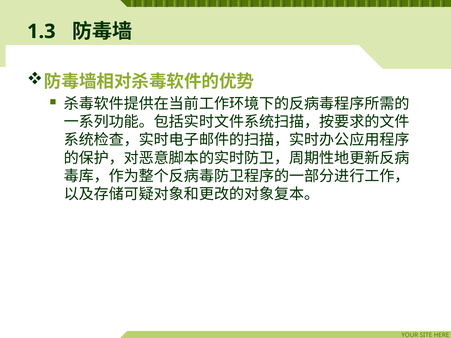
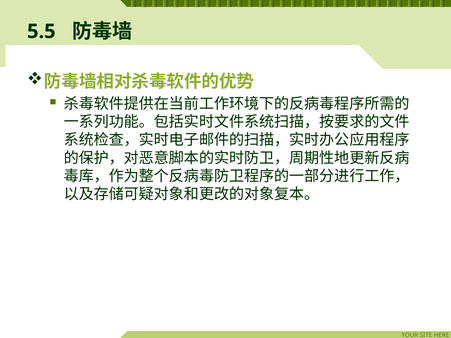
1.3: 1.3 -> 5.5 (41, 31)
